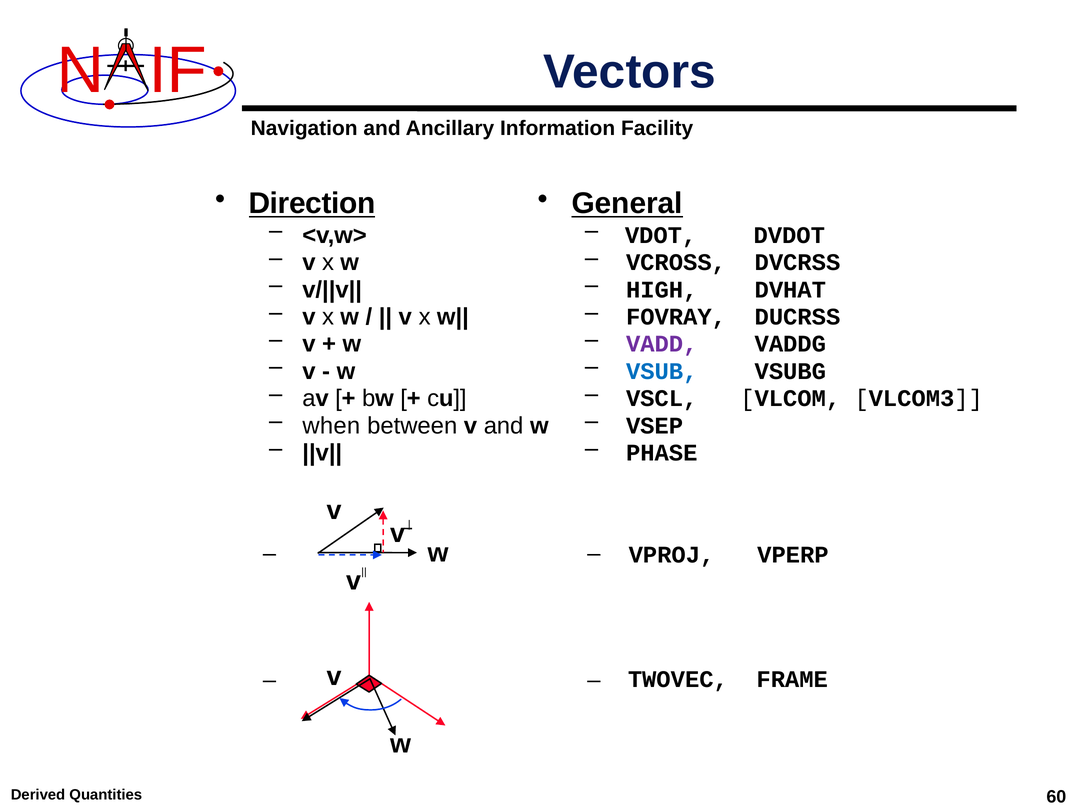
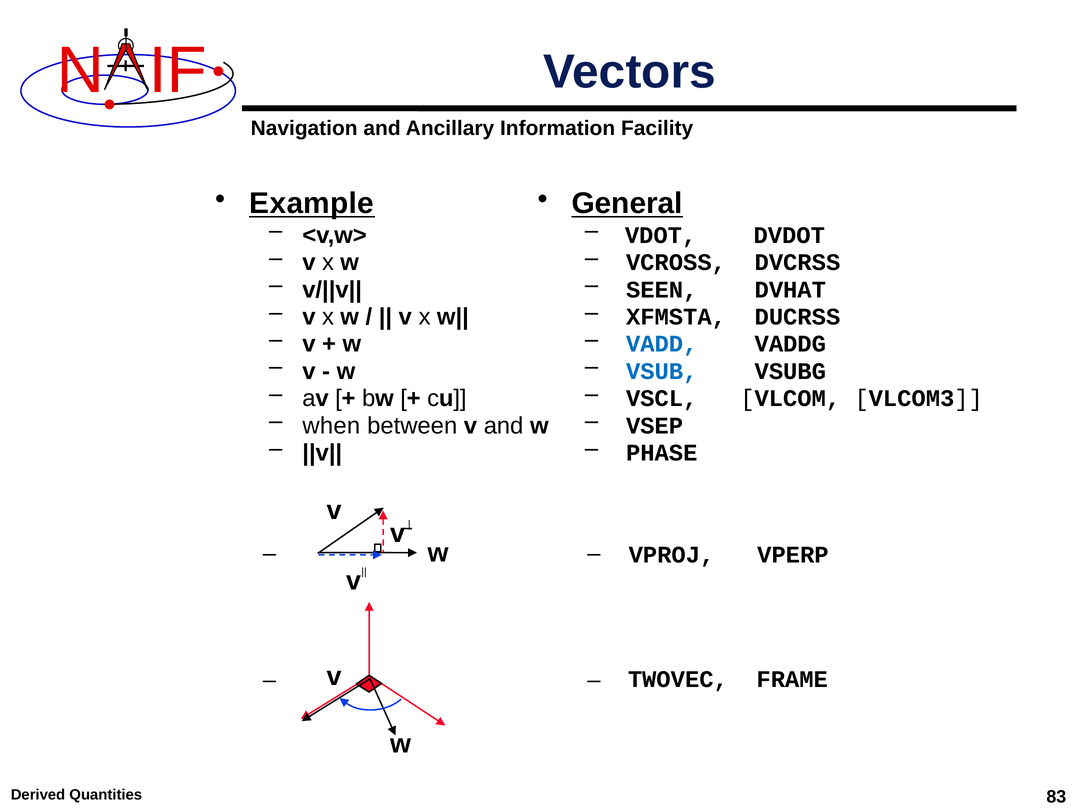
Direction: Direction -> Example (312, 204)
HIGH: HIGH -> SEEN (662, 290)
FOVRAY: FOVRAY -> XFMSTA (676, 317)
VADD colour: purple -> blue (662, 344)
60: 60 -> 83 (1056, 797)
